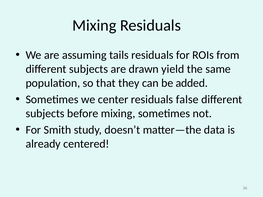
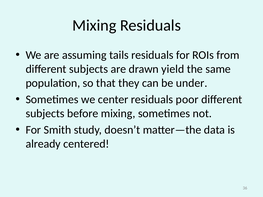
added: added -> under (192, 83)
false: false -> poor (187, 100)
